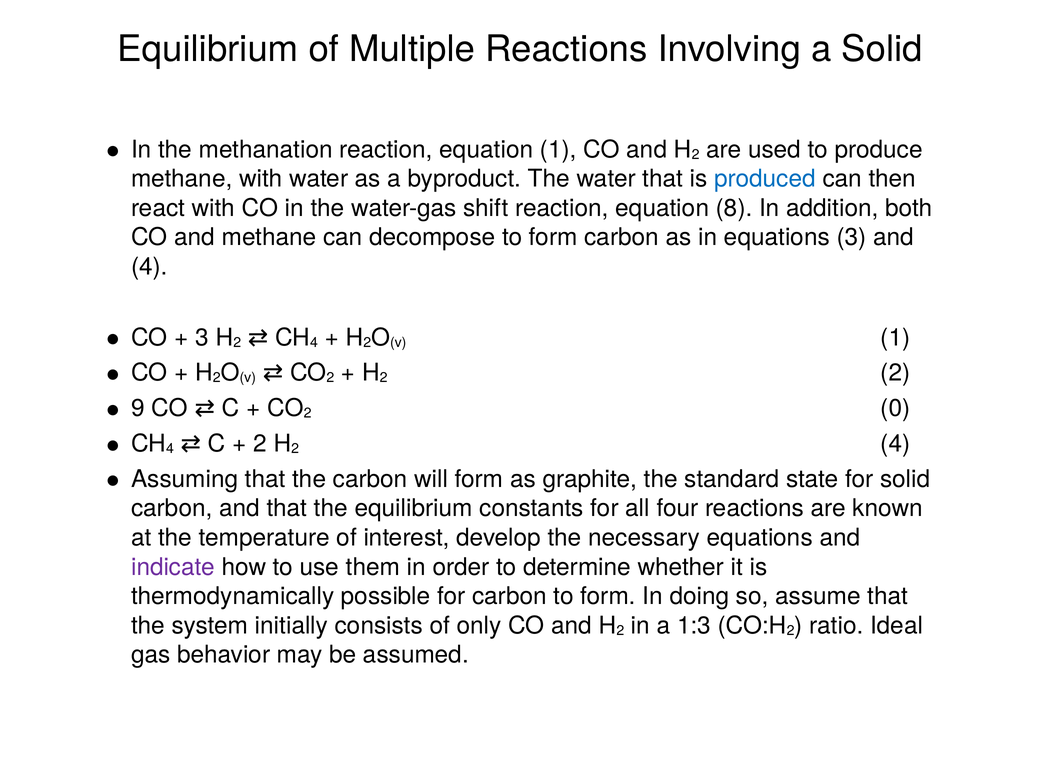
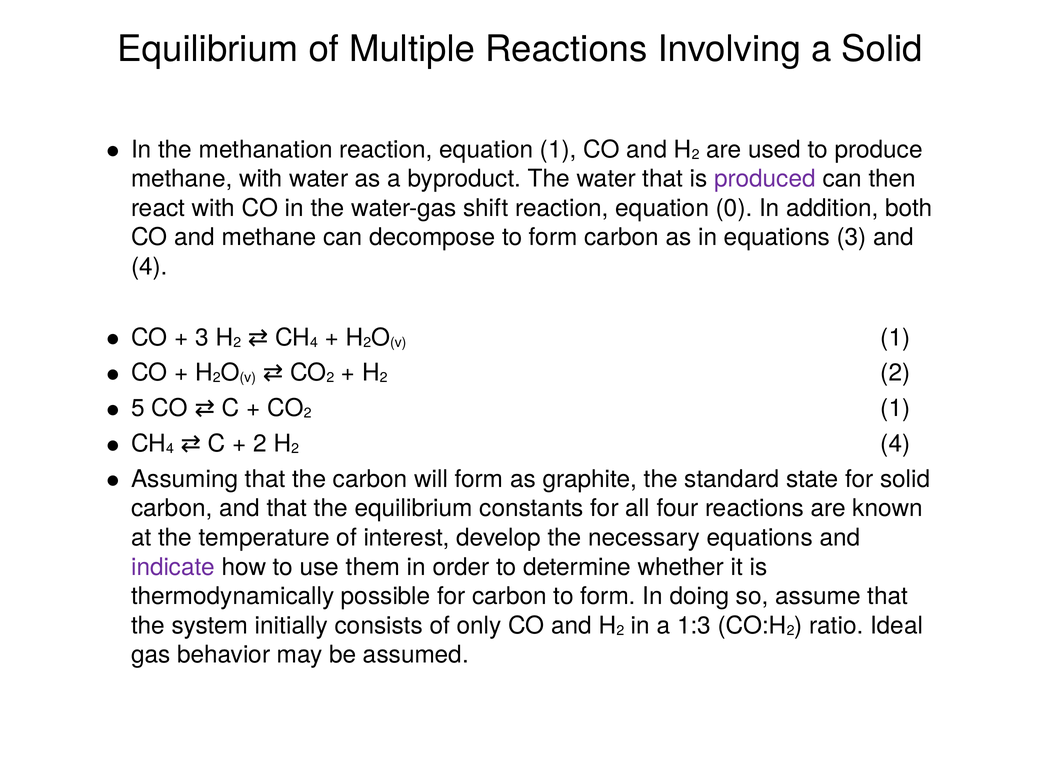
produced colour: blue -> purple (765, 179)
8: 8 -> 0 (734, 208)
9: 9 -> 5 (138, 408)
2 0: 0 -> 1 (895, 408)
